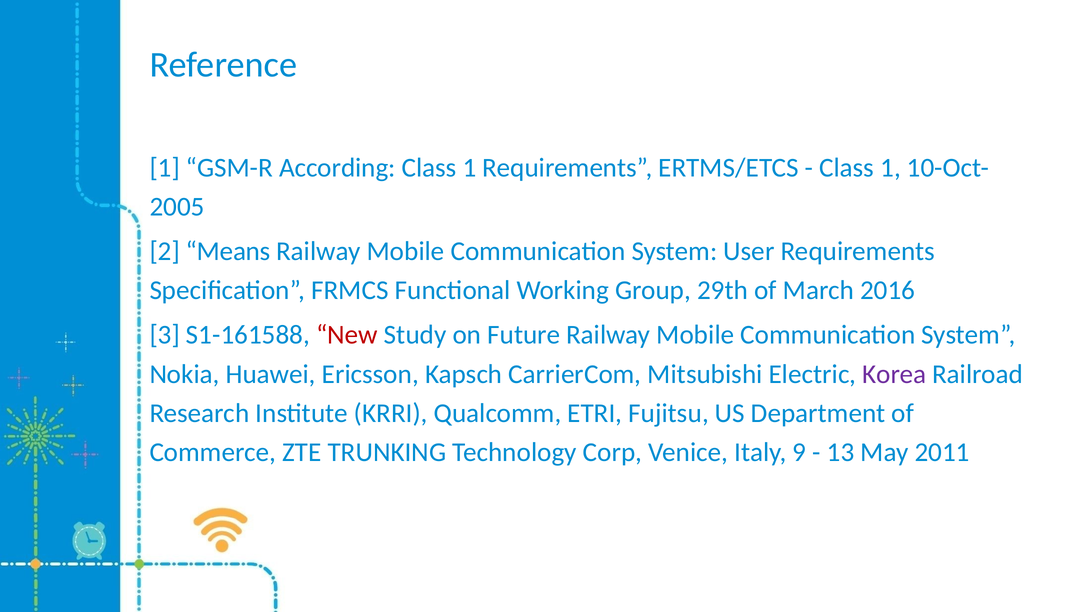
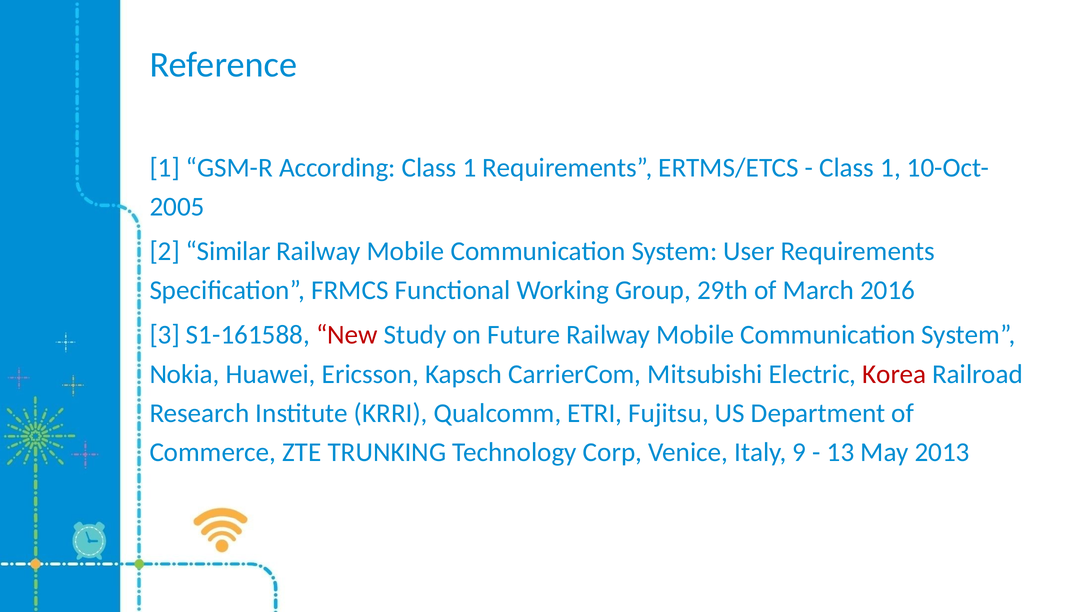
Means: Means -> Similar (228, 251)
Korea colour: purple -> red (894, 374)
2011: 2011 -> 2013 (942, 452)
